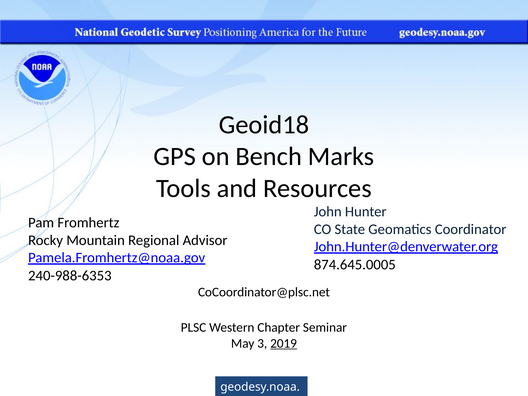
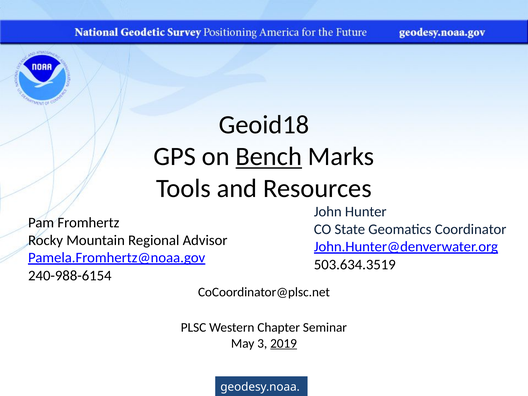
Bench underline: none -> present (269, 157)
874.645.0005: 874.645.0005 -> 503.634.3519 (355, 265)
240-988-6353: 240-988-6353 -> 240-988-6154 (70, 276)
